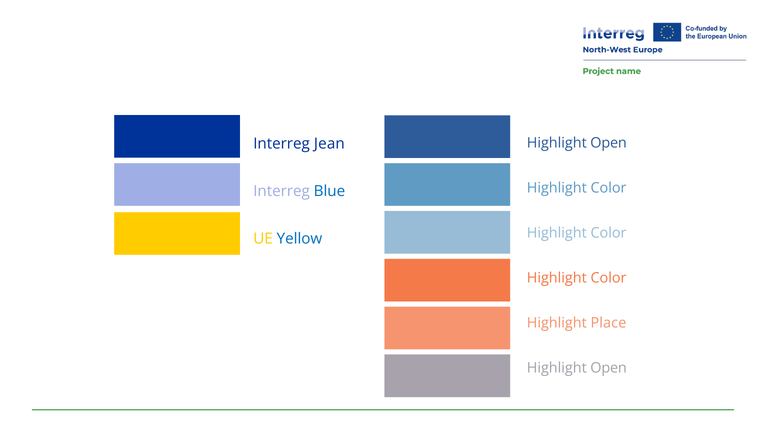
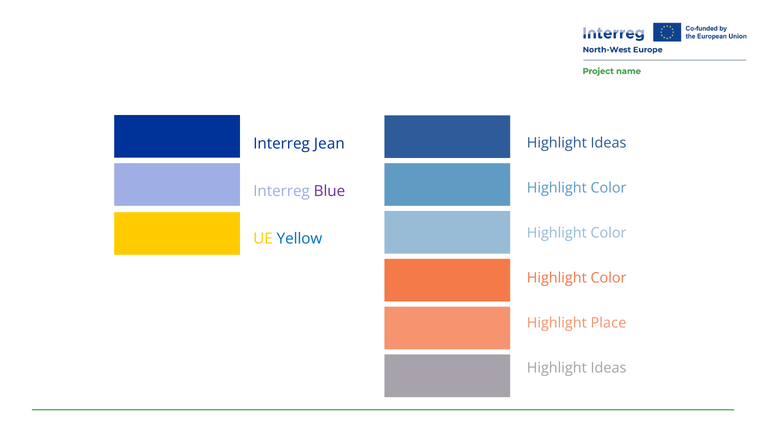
Open: Open -> Ideas (608, 143)
Blue colour: blue -> purple (329, 191)
Open: Open -> Ideas (608, 367)
